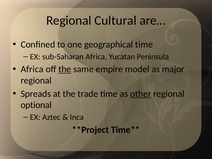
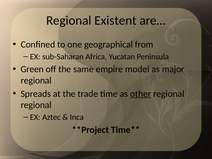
Cultural: Cultural -> Existent (115, 21)
geographical time: time -> from (144, 44)
Africa: Africa -> Green (32, 69)
the underline: present -> none (65, 69)
optional: optional -> regional (36, 105)
